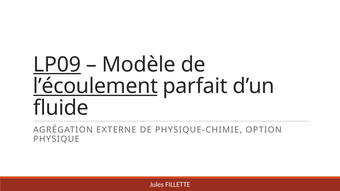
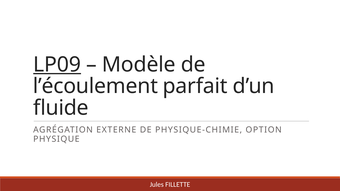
l’écoulement underline: present -> none (95, 86)
